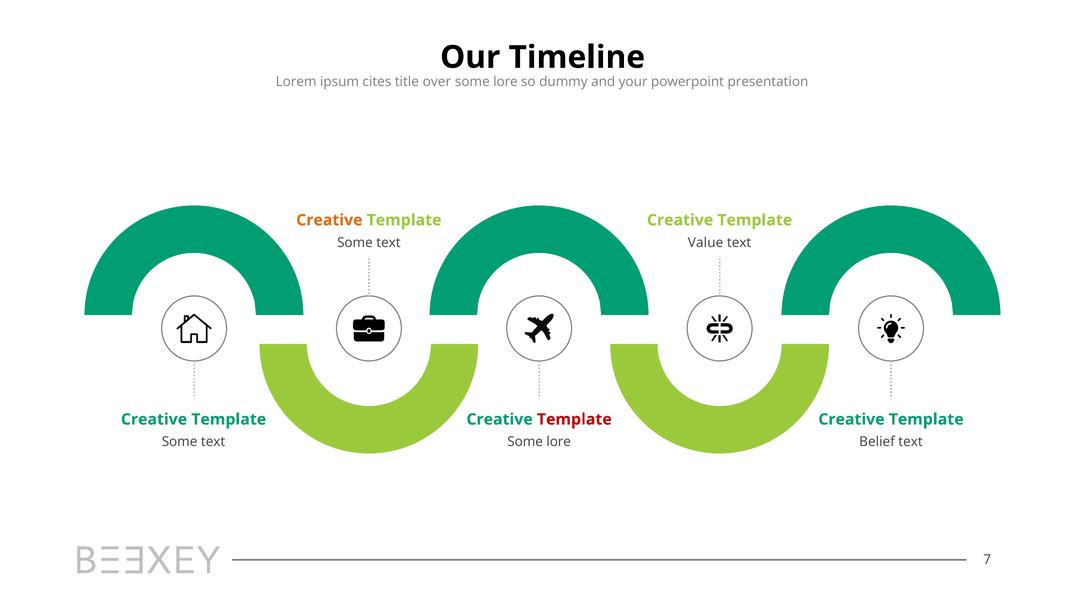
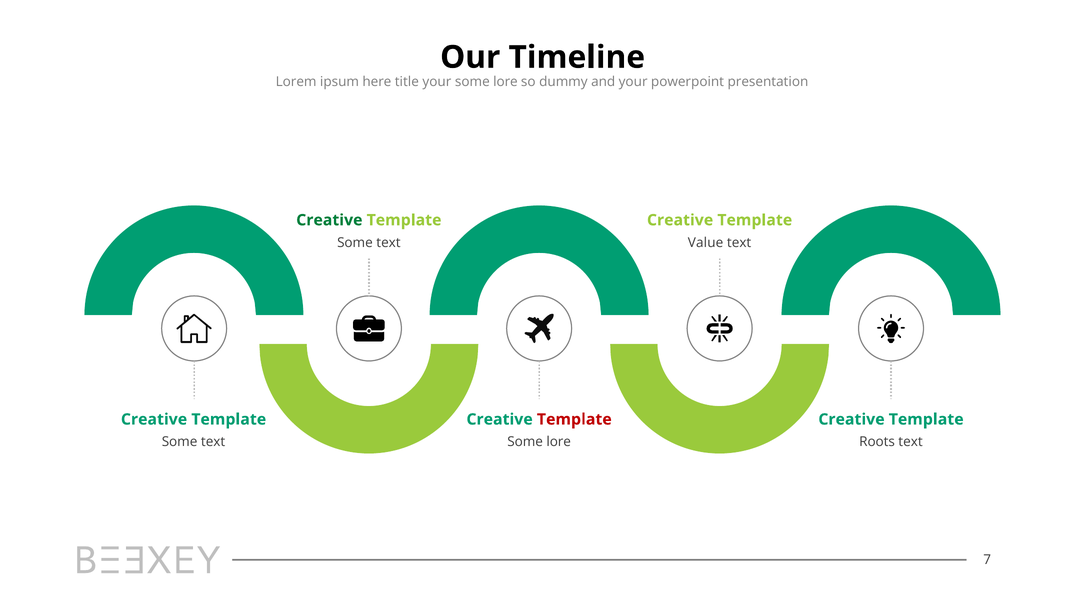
cites: cites -> here (377, 82)
title over: over -> your (437, 82)
Creative colour: orange -> green (329, 220)
Belief: Belief -> Roots (877, 441)
